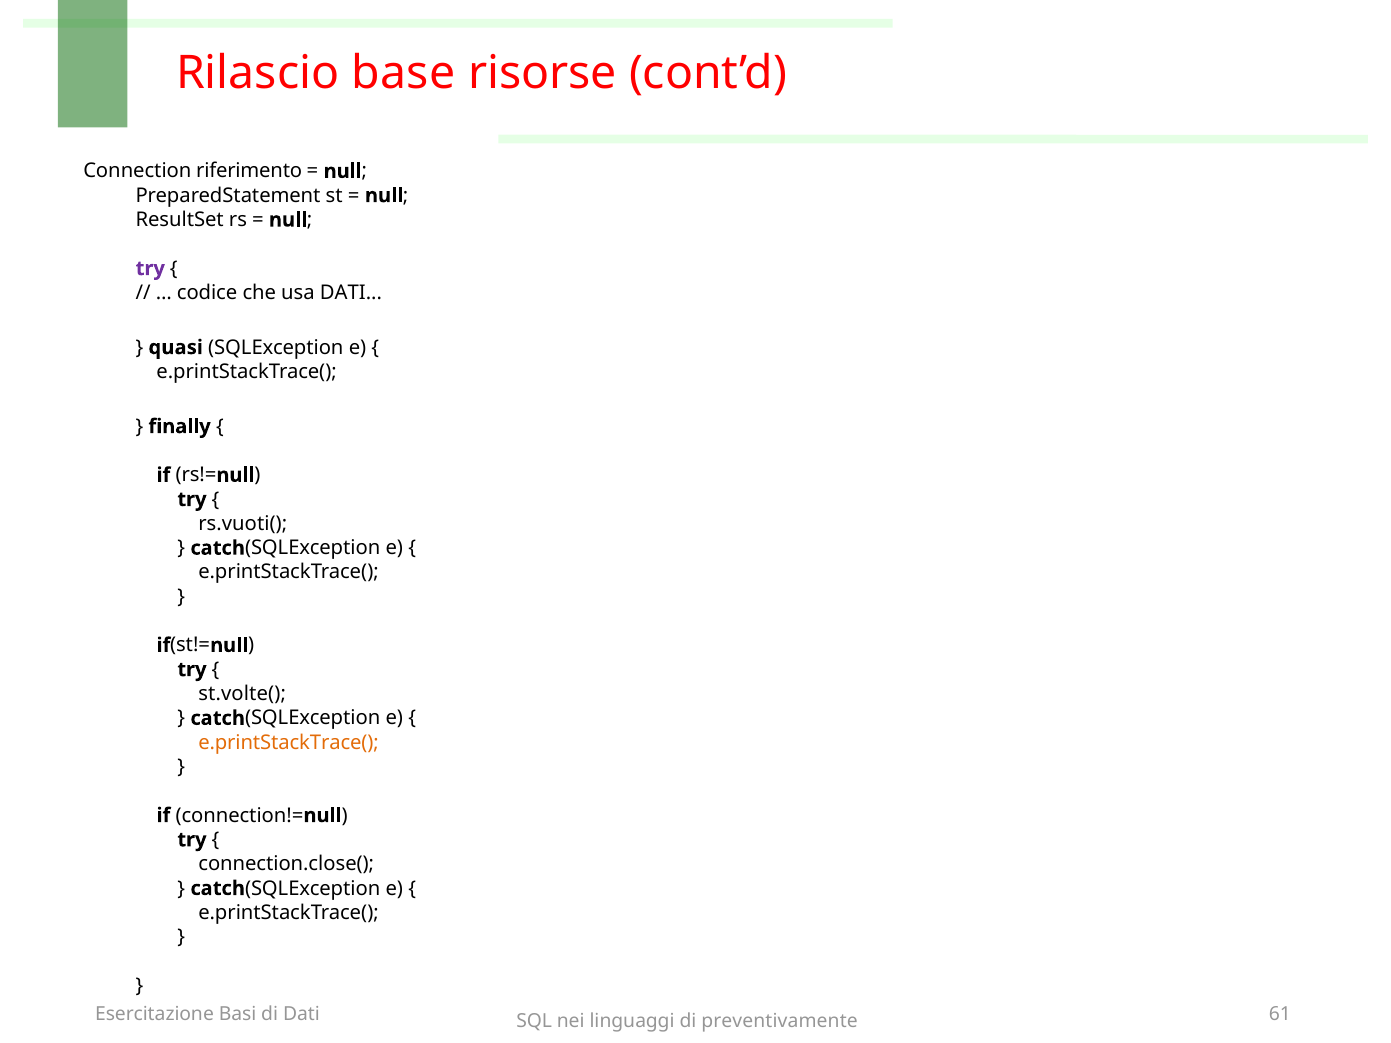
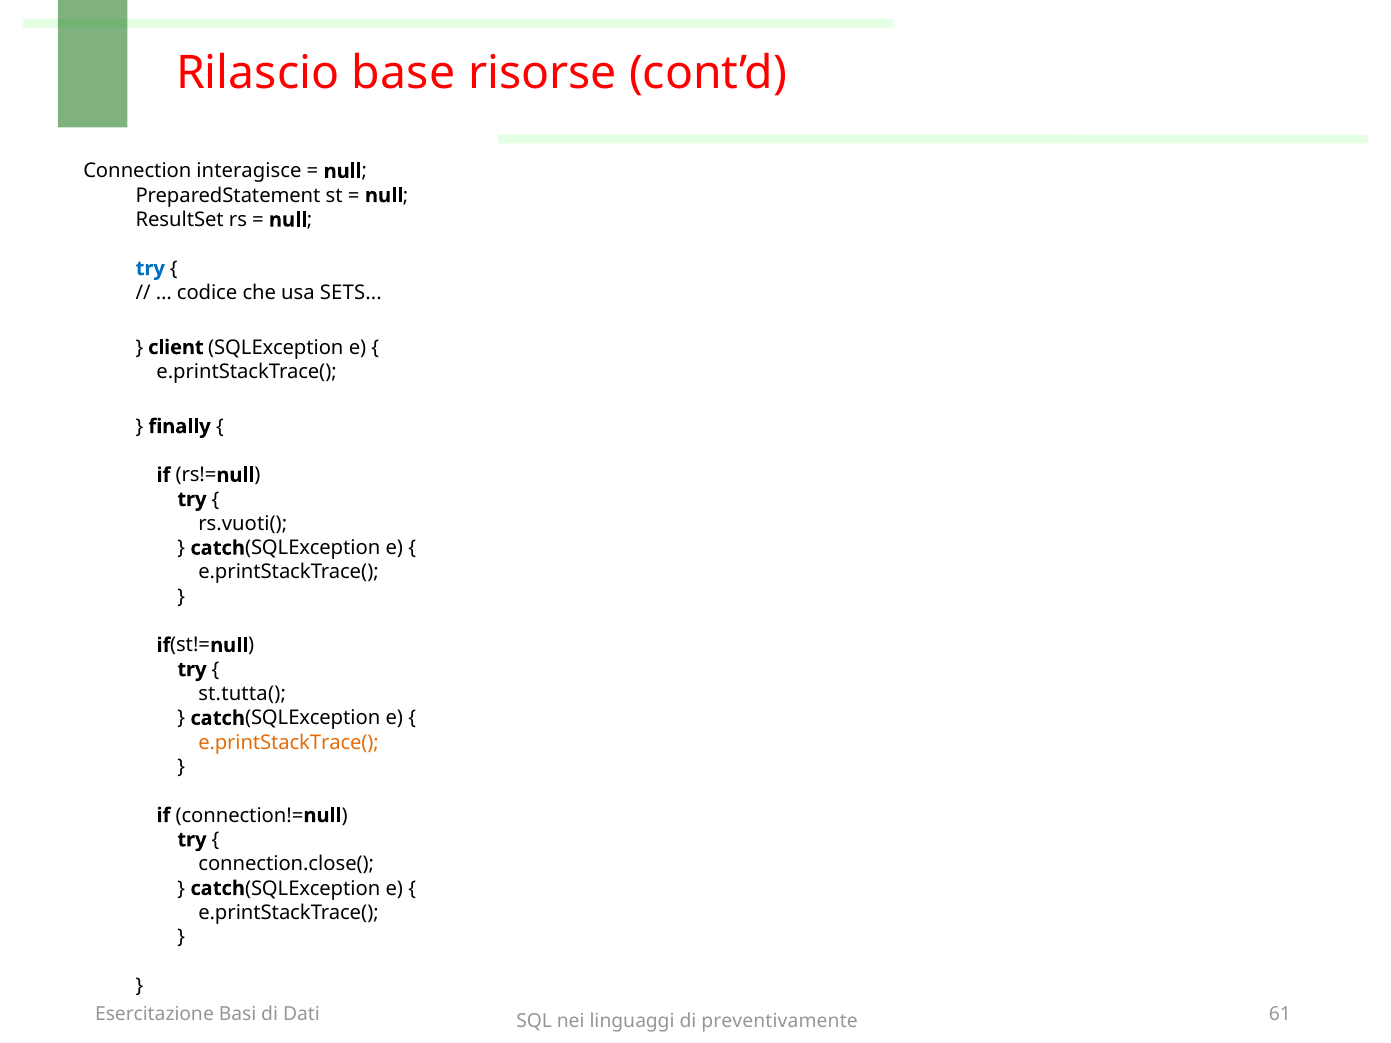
riferimento: riferimento -> interagisce (249, 171)
try colour: purple -> blue (150, 269)
usa DATI: DATI -> SETS (351, 293)
quasi: quasi -> client (176, 348)
st.volte(: st.volte( -> st.tutta( (242, 694)
